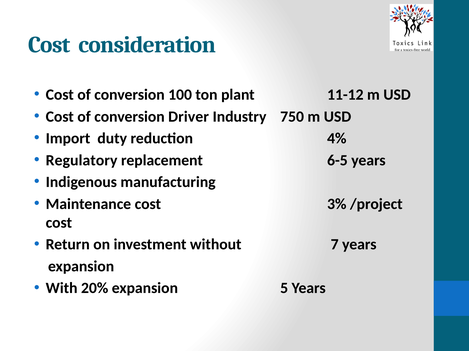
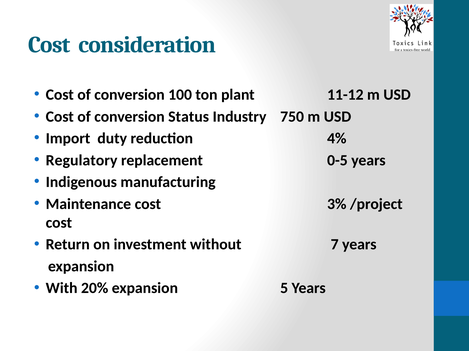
Driver: Driver -> Status (189, 117)
6-5: 6-5 -> 0-5 (337, 161)
